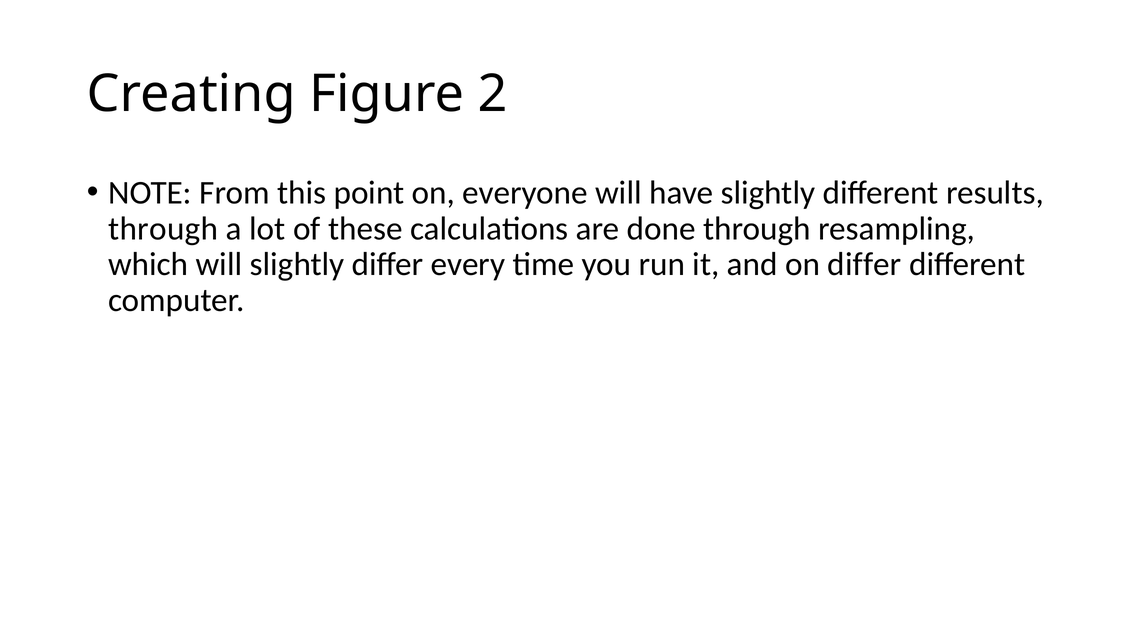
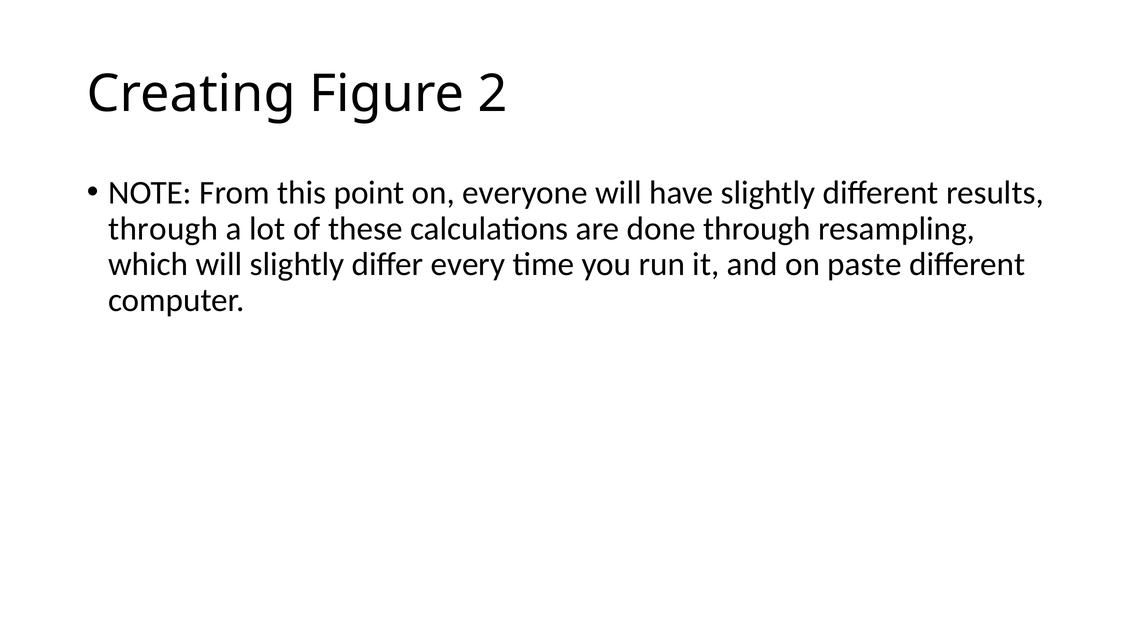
on differ: differ -> paste (865, 264)
